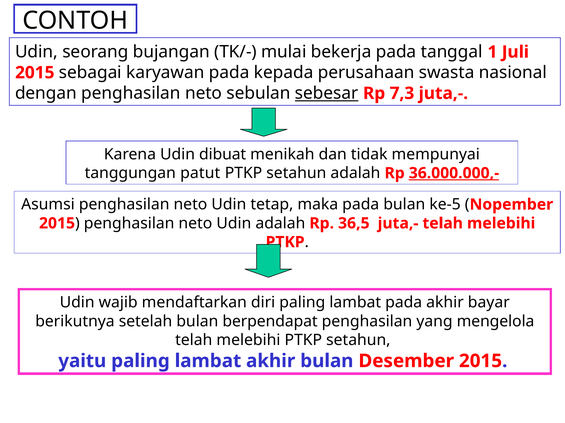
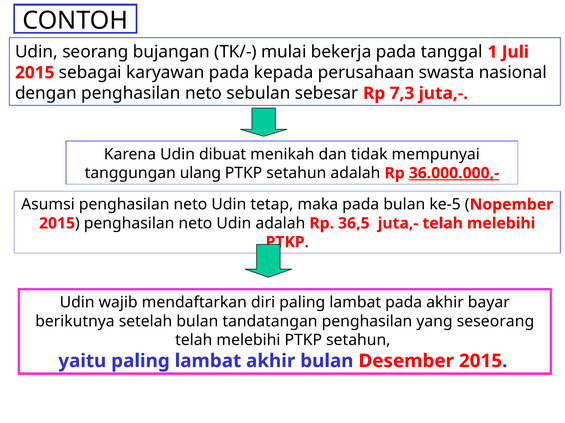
sebesar underline: present -> none (327, 93)
patut: patut -> ulang (200, 173)
berpendapat: berpendapat -> tandatangan (270, 322)
mengelola: mengelola -> seseorang (495, 322)
